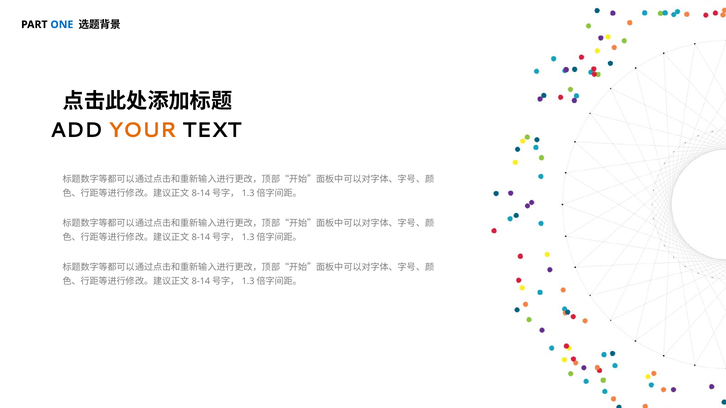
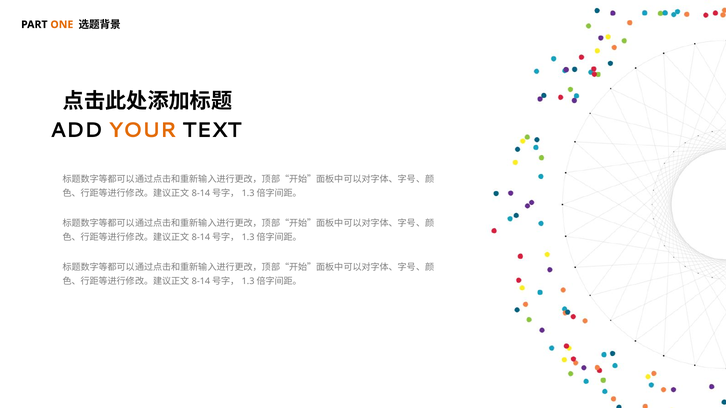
ONE colour: blue -> orange (62, 25)
